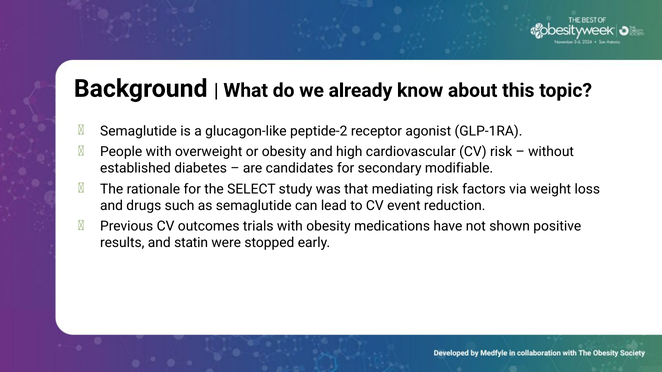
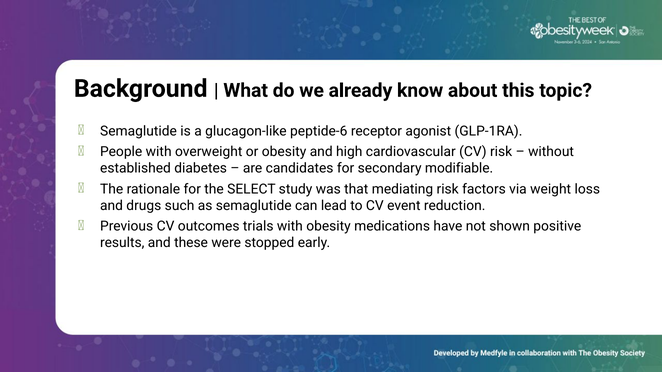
peptide-2: peptide-2 -> peptide-6 (319, 131)
statin: statin -> these (191, 243)
